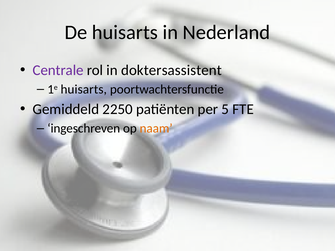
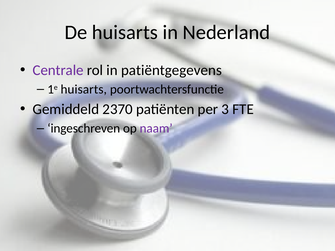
doktersassistent: doktersassistent -> patiëntgegevens (171, 70)
2250: 2250 -> 2370 (118, 109)
5: 5 -> 3 (225, 109)
naam colour: orange -> purple (156, 129)
